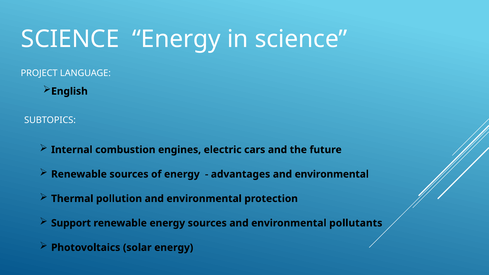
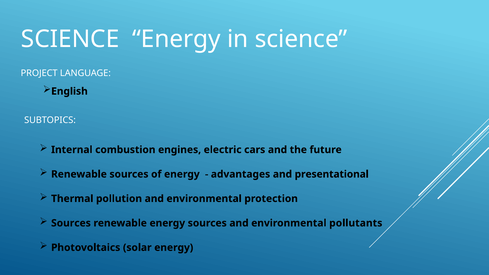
advantages and environmental: environmental -> presentational (332, 174)
Support: Support -> Sources (71, 223)
